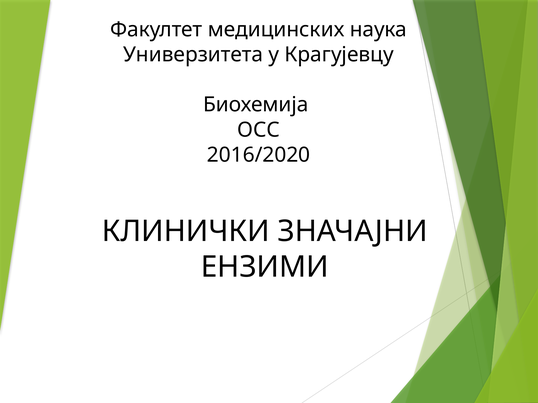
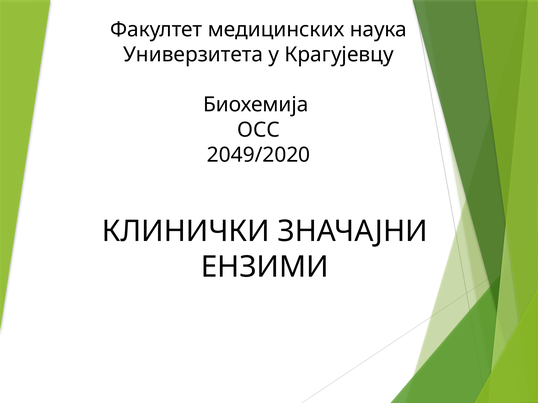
2016/2020: 2016/2020 -> 2049/2020 (259, 155)
